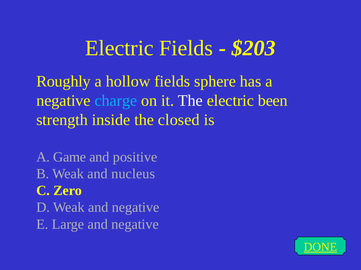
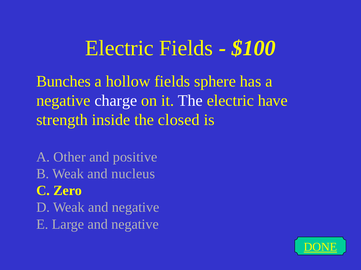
$203: $203 -> $100 (254, 48)
Roughly: Roughly -> Bunches (64, 82)
charge colour: light blue -> white (116, 101)
been: been -> have (273, 101)
Game: Game -> Other (70, 157)
